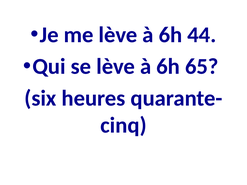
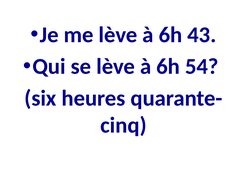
44: 44 -> 43 (202, 35)
65: 65 -> 54 (202, 67)
